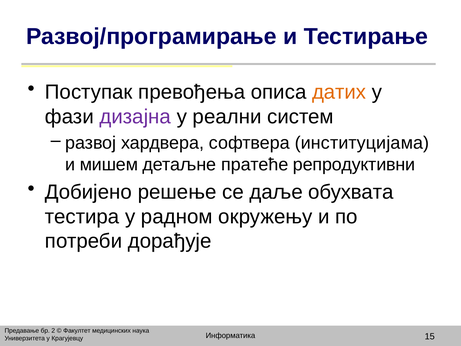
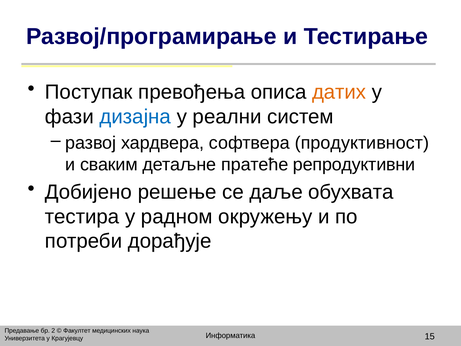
дизајна colour: purple -> blue (135, 116)
институцијама: институцијама -> продуктивност (362, 143)
мишем: мишем -> сваким (109, 164)
